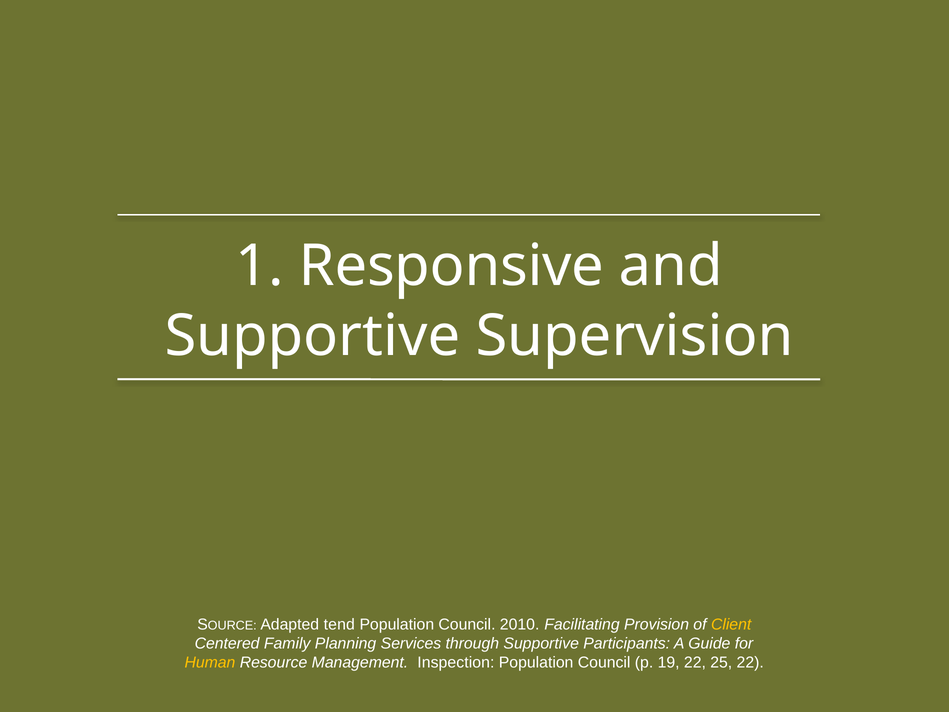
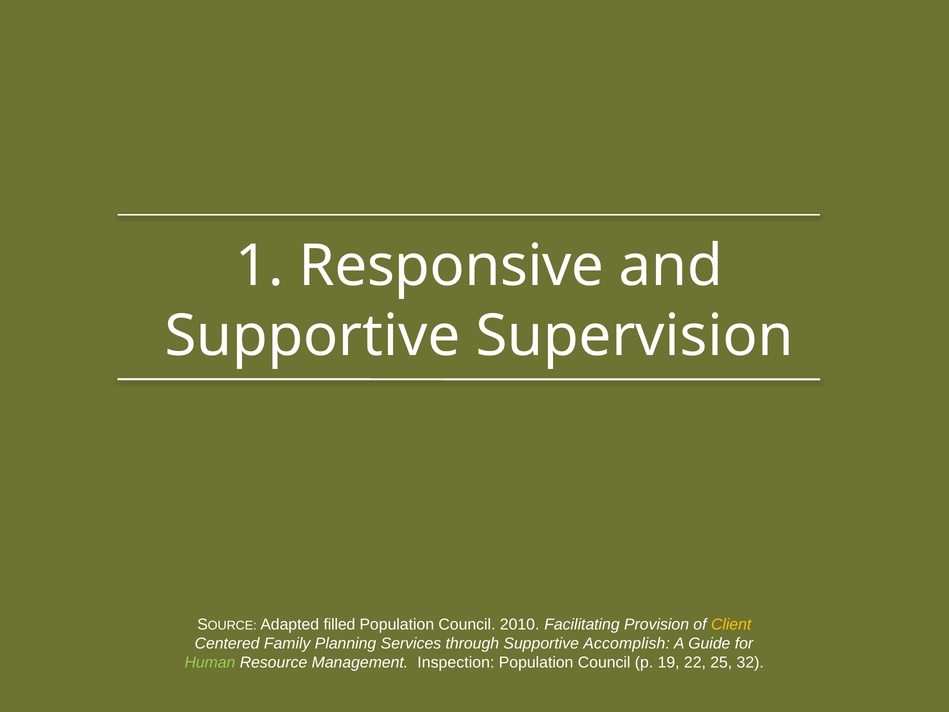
tend: tend -> filled (339, 624)
Participants: Participants -> Accomplish (627, 643)
Human colour: yellow -> light green (210, 662)
25 22: 22 -> 32 (750, 662)
